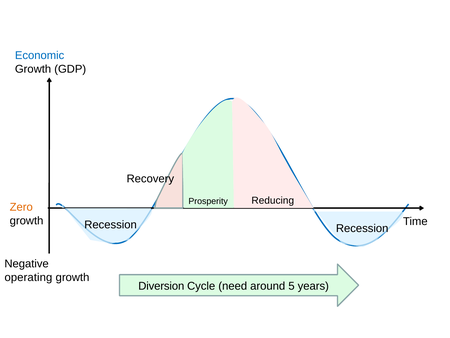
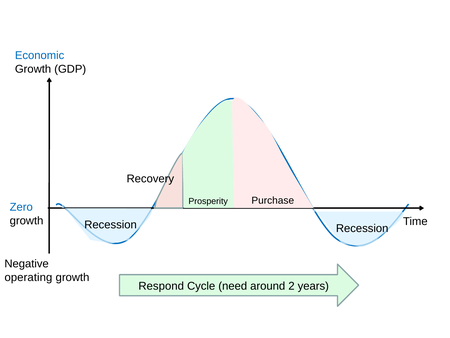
Reducing: Reducing -> Purchase (273, 200)
Zero colour: orange -> blue (21, 207)
Diversion: Diversion -> Respond (161, 286)
5: 5 -> 2 (291, 286)
